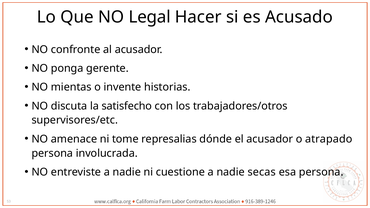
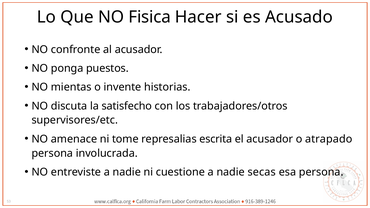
Legal: Legal -> Fisica (150, 17)
gerente: gerente -> puestos (107, 68)
dónde: dónde -> escrita (216, 139)
